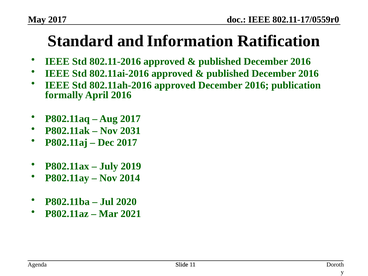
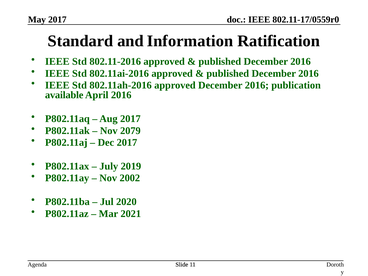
formally: formally -> available (64, 95)
2031: 2031 -> 2079 (130, 131)
2014: 2014 -> 2002 (130, 178)
